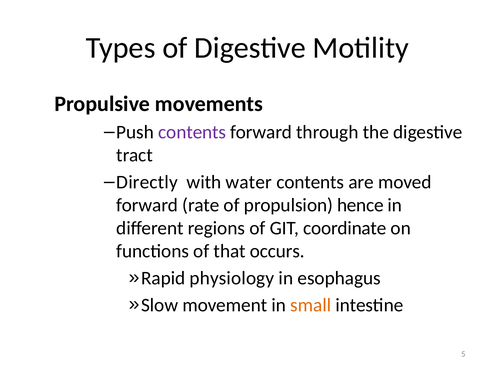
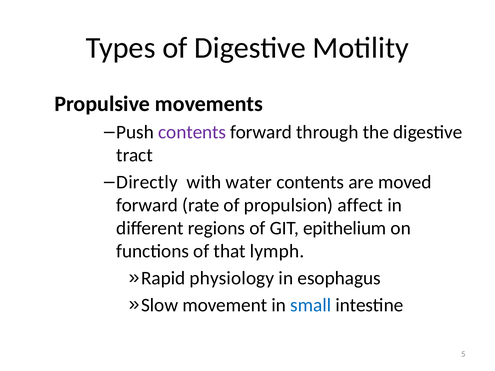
hence: hence -> affect (360, 205)
coordinate: coordinate -> epithelium (345, 228)
occurs: occurs -> lymph (277, 251)
small colour: orange -> blue (311, 305)
